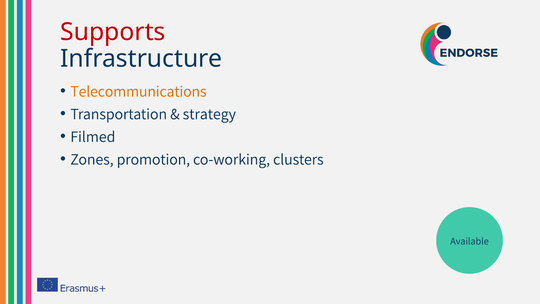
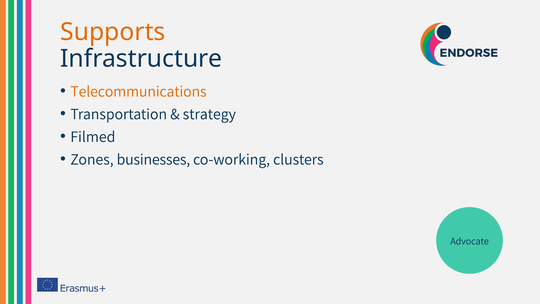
Supports colour: red -> orange (113, 32)
promotion: promotion -> businesses (153, 159)
Available: Available -> Advocate (470, 241)
